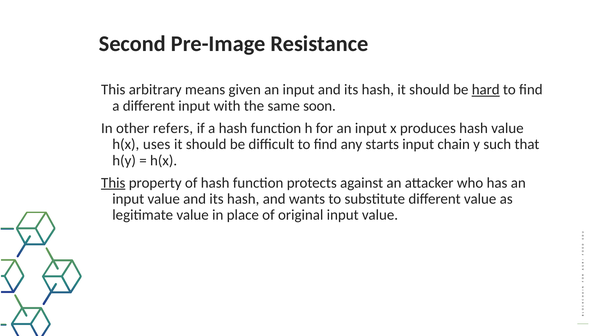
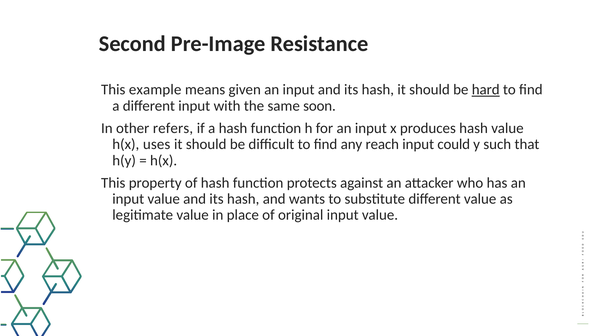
arbitrary: arbitrary -> example (155, 90)
starts: starts -> reach (382, 144)
chain: chain -> could (454, 144)
This underline: present -> none (113, 183)
